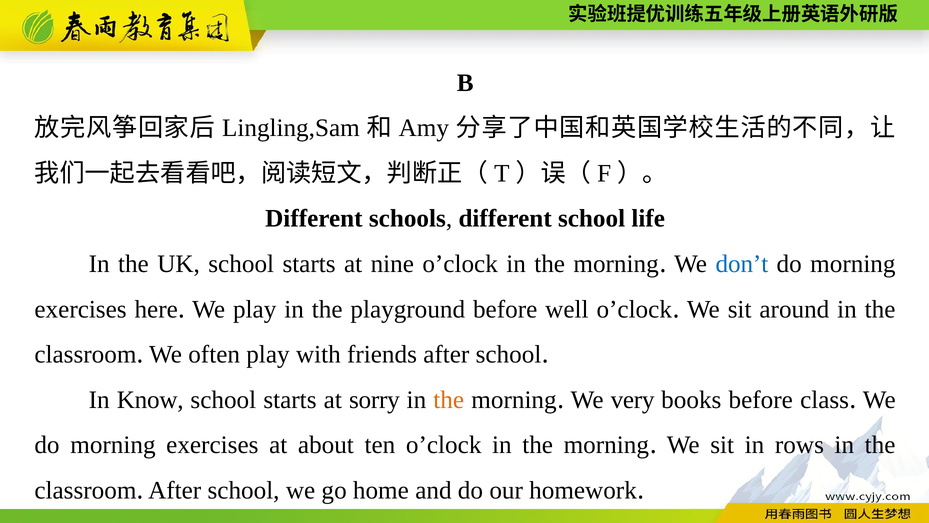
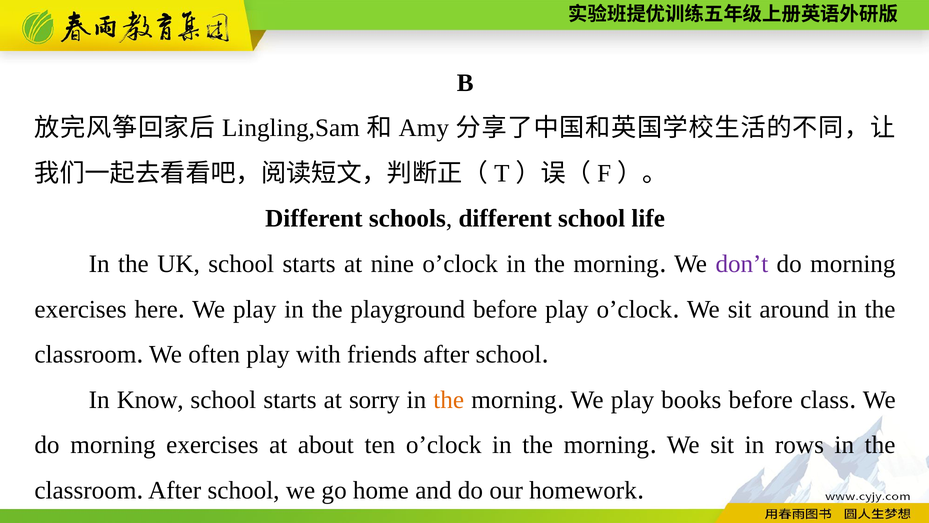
don’t colour: blue -> purple (742, 264)
before well: well -> play (567, 309)
very: very -> play (632, 400)
